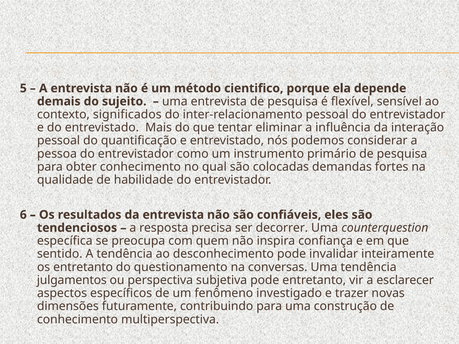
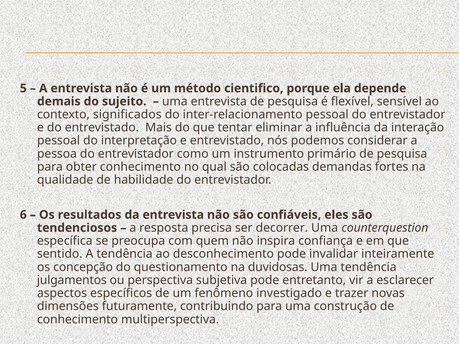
quantificação: quantificação -> interpretação (139, 141)
os entretanto: entretanto -> concepção (83, 267)
conversas: conversas -> duvidosas (278, 267)
